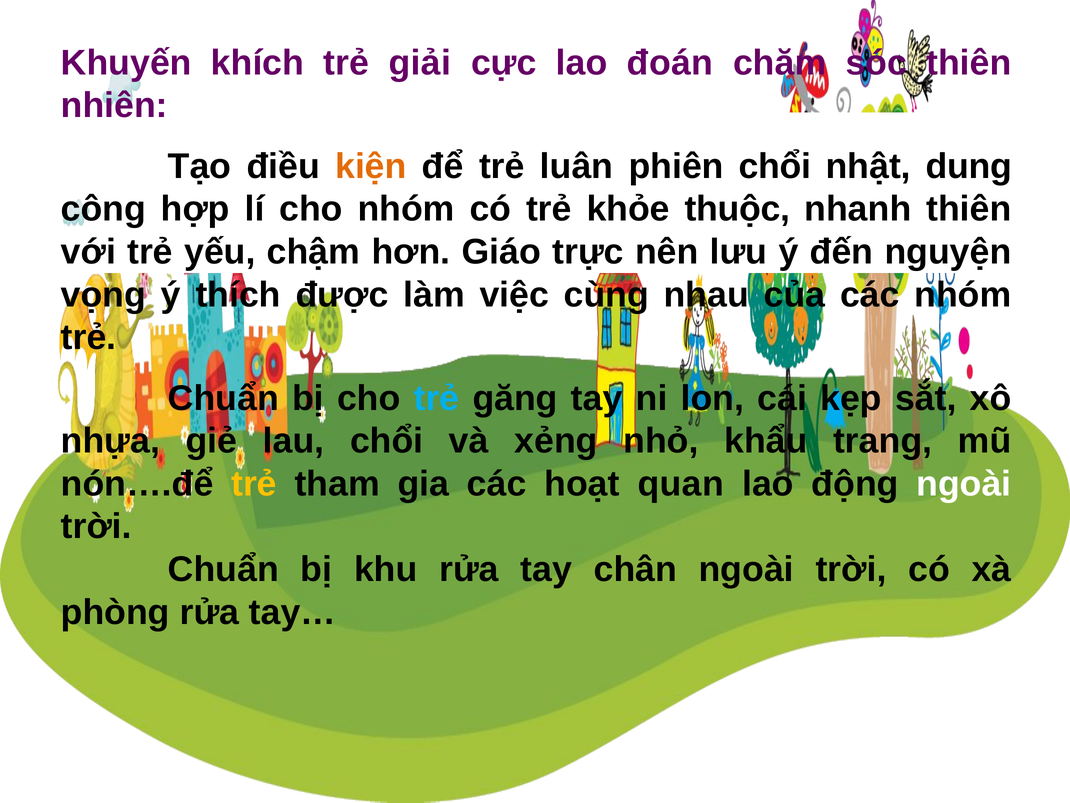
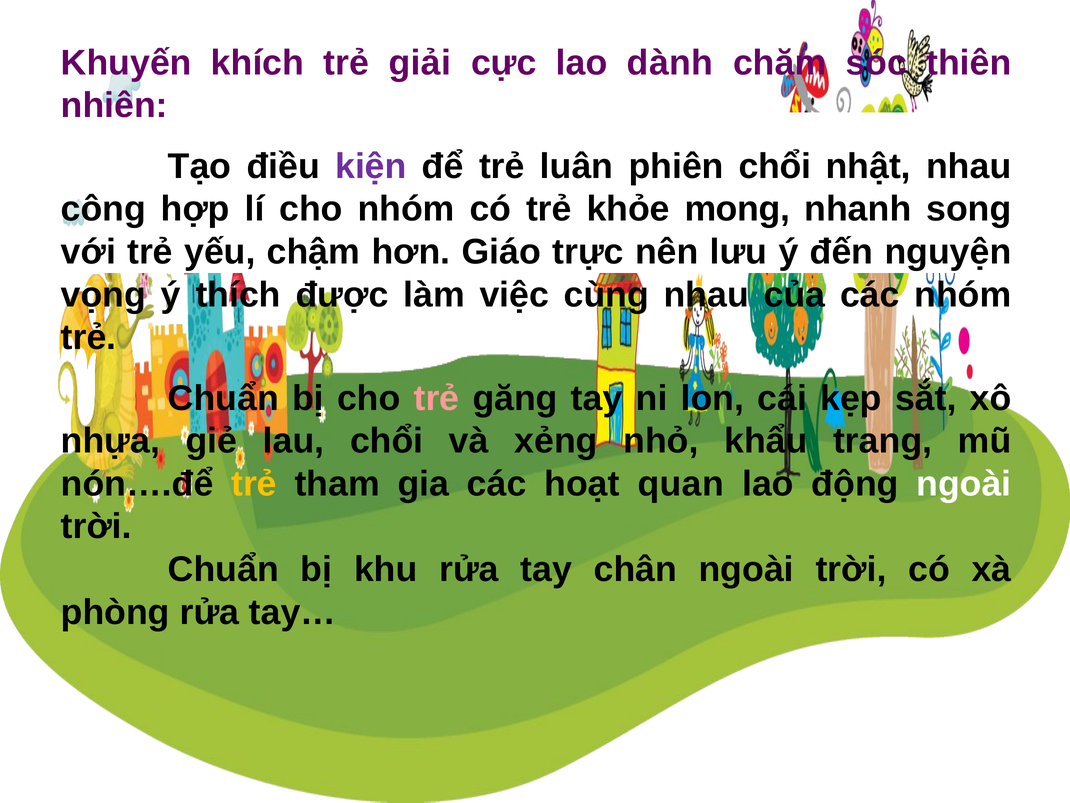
đoán: đoán -> dành (670, 63)
kiện colour: orange -> purple (371, 166)
nhật dung: dung -> nhau (969, 166)
thuộc: thuộc -> mong (737, 209)
nhanh thiên: thiên -> song (969, 209)
trẻ colour: light blue -> pink (437, 398)
